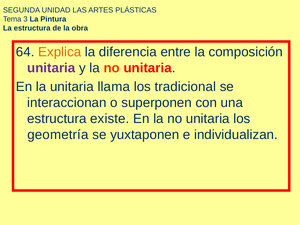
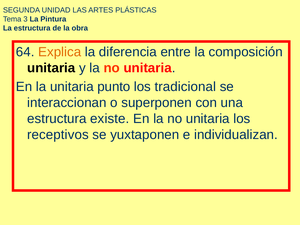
unitaria colour: purple -> black (51, 68)
llama: llama -> punto (114, 87)
geometría: geometría -> receptivos (58, 135)
